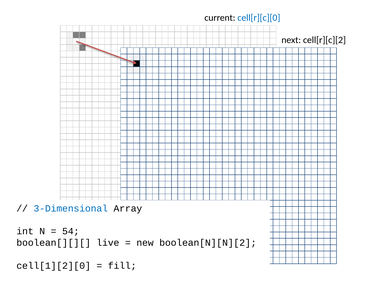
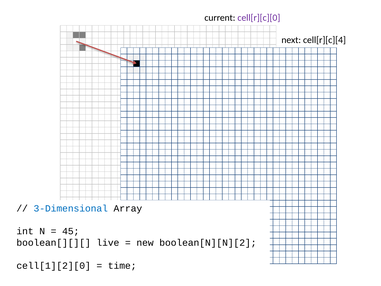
cell[r][c][0 colour: blue -> purple (259, 18)
cell[r][c][2: cell[r][c][2 -> cell[r][c][4 (324, 40)
54: 54 -> 45 (71, 231)
fill: fill -> time (122, 265)
